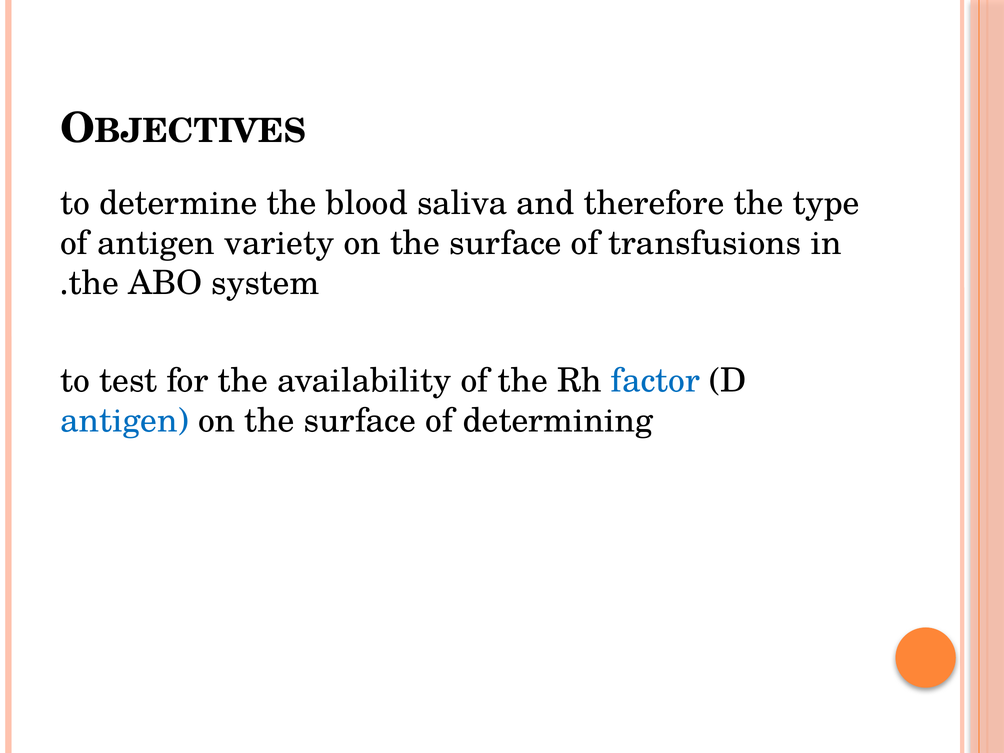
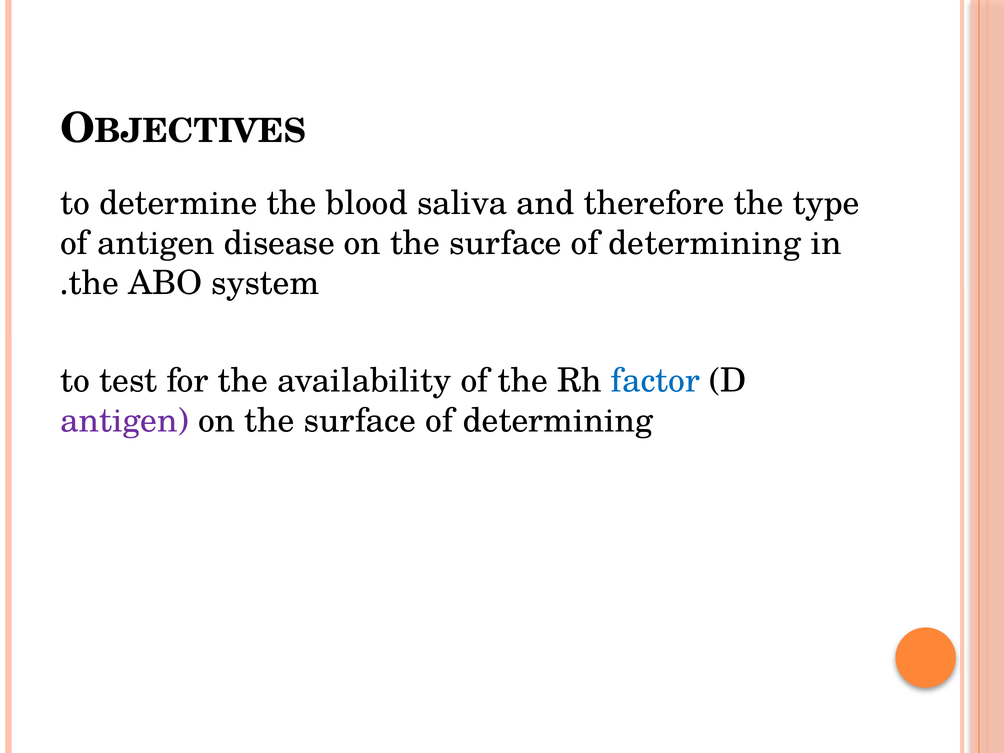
variety: variety -> disease (279, 243)
transfusions: transfusions -> determining (705, 243)
antigen colour: blue -> purple (124, 421)
